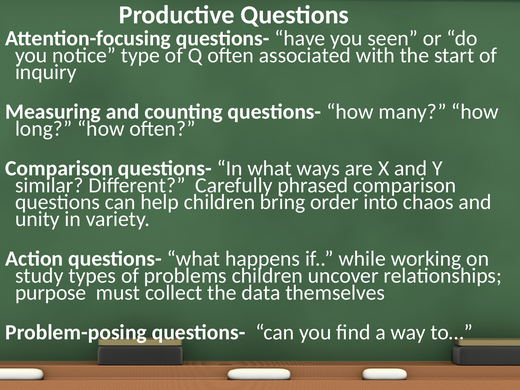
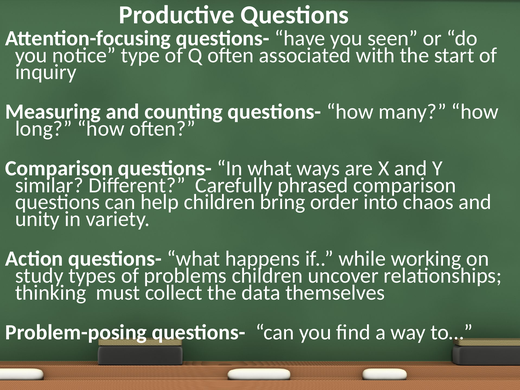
purpose: purpose -> thinking (51, 293)
